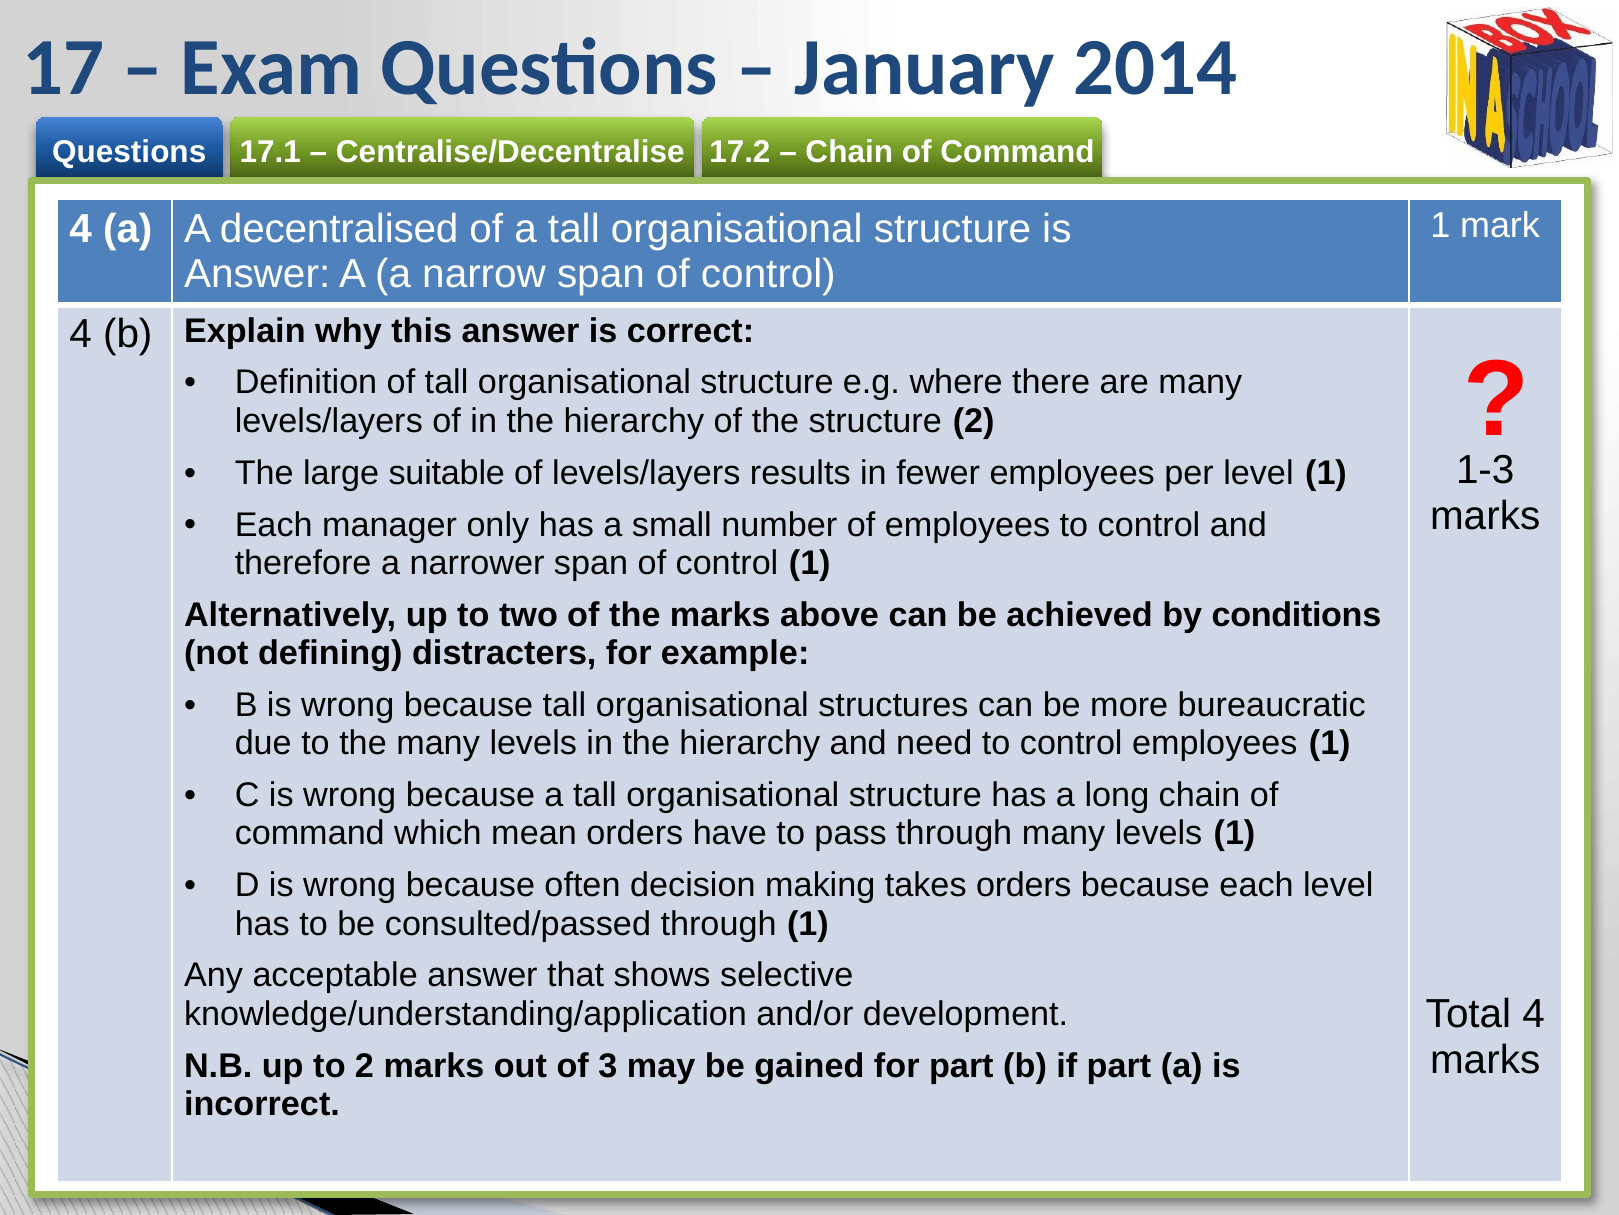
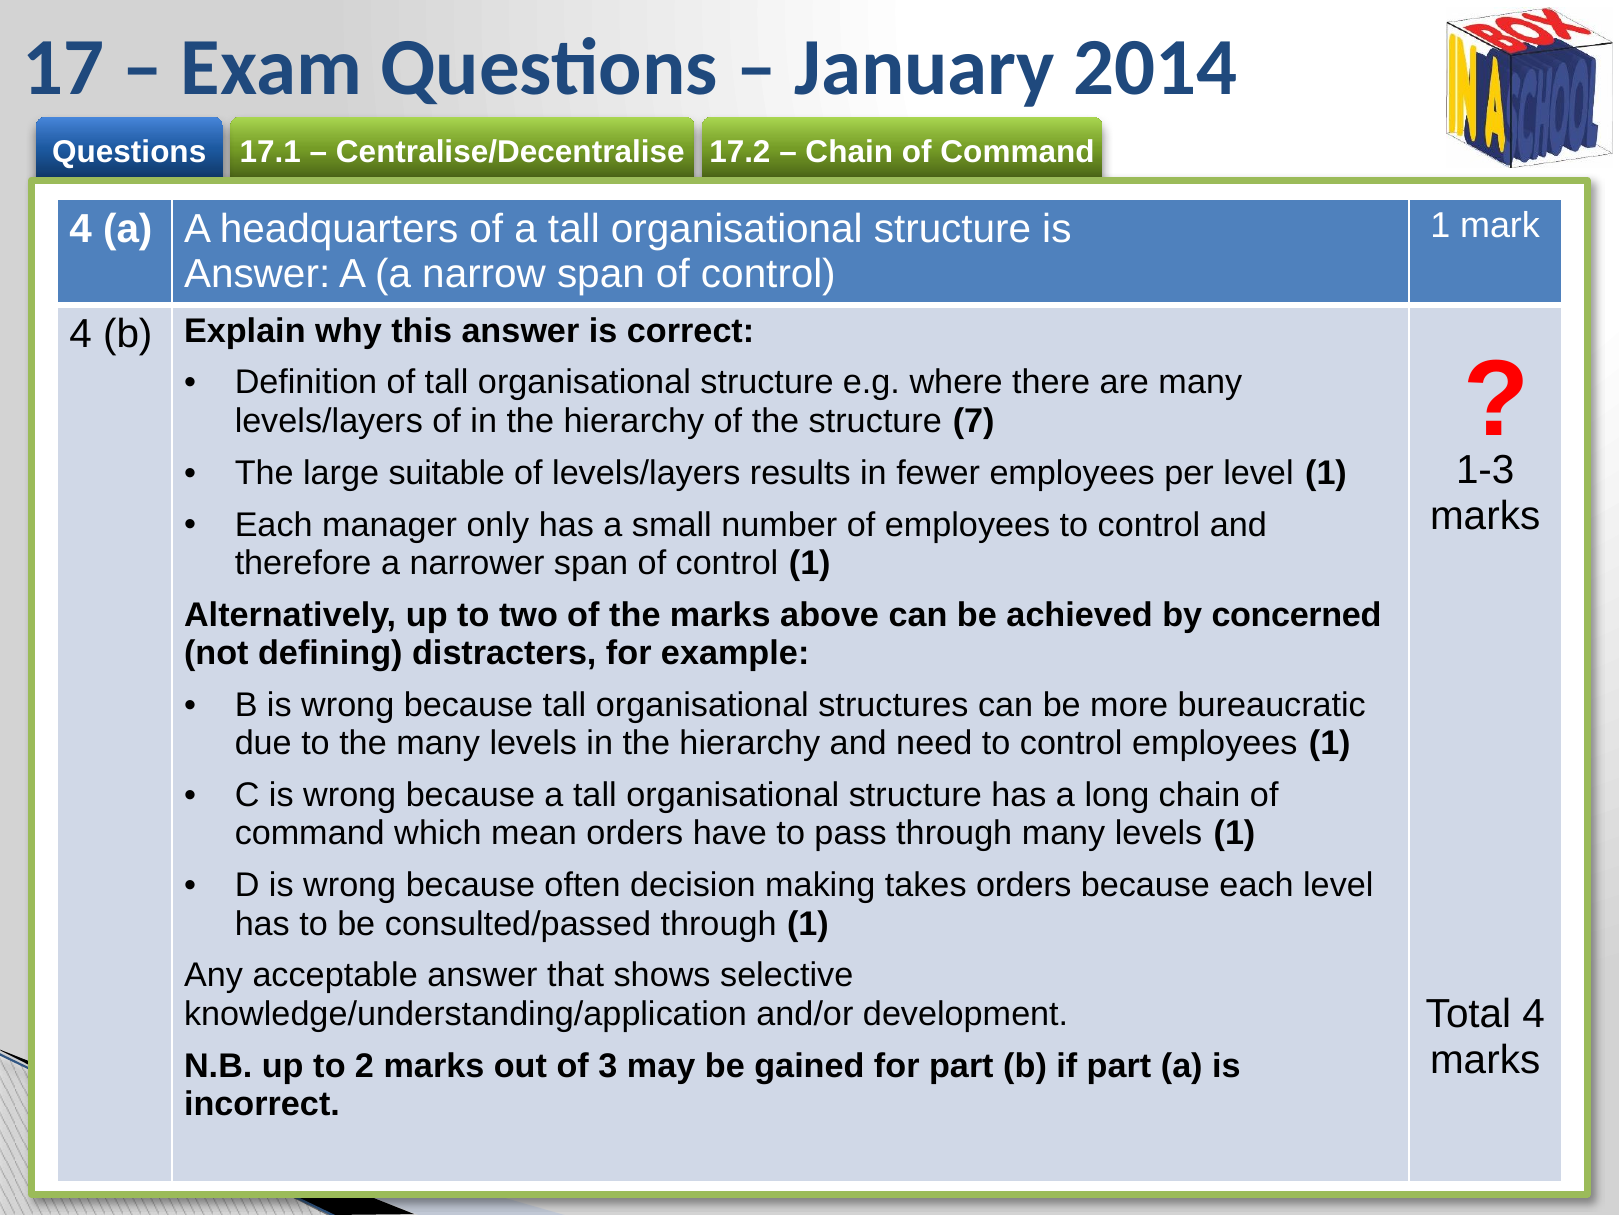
decentralised: decentralised -> headquarters (339, 229)
structure 2: 2 -> 7 (974, 421)
conditions: conditions -> concerned (1296, 615)
